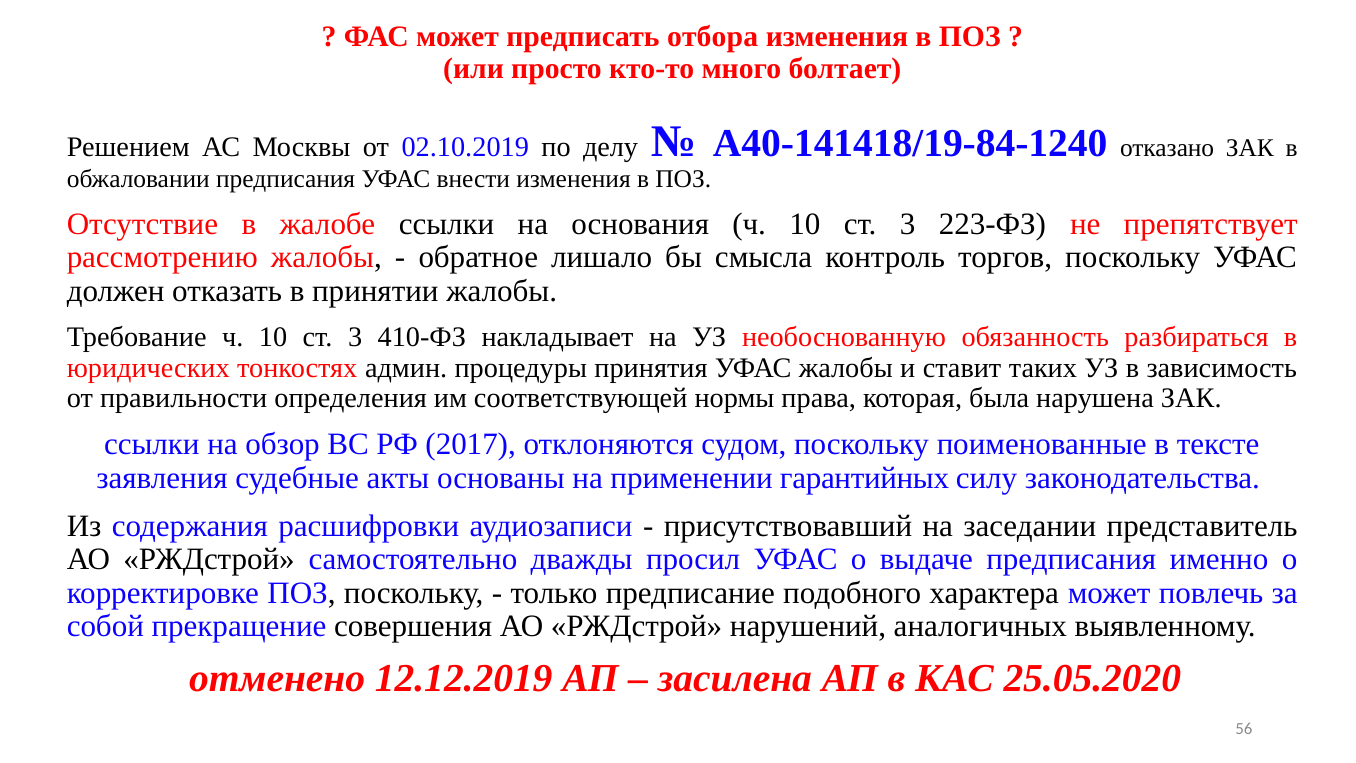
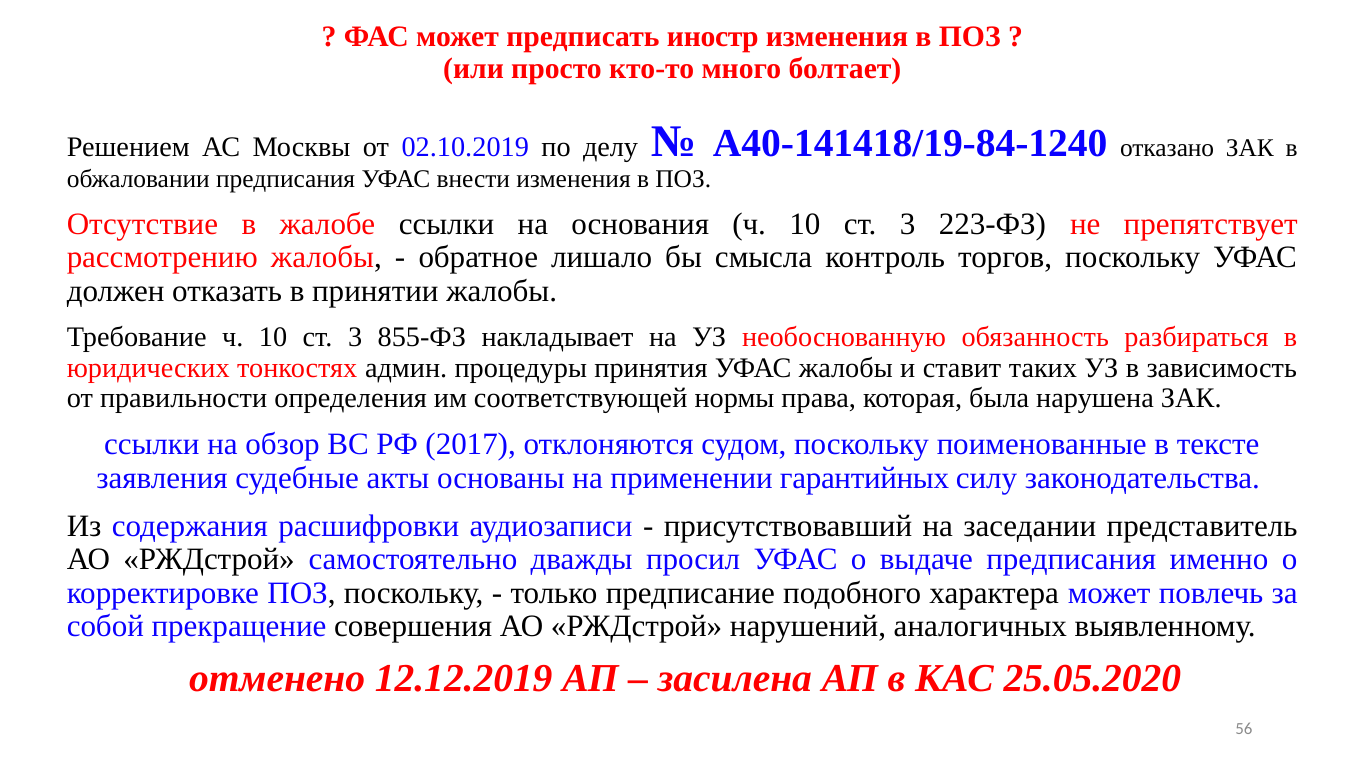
отбора: отбора -> иностр (713, 37)
410-ФЗ: 410-ФЗ -> 855-ФЗ (422, 337)
